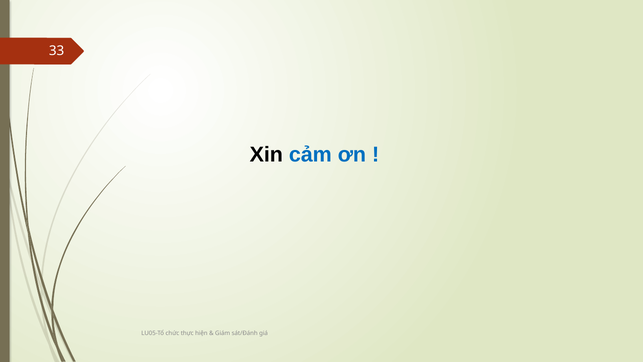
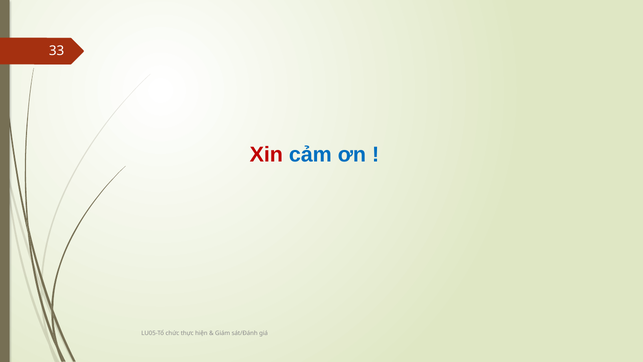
Xin colour: black -> red (266, 154)
